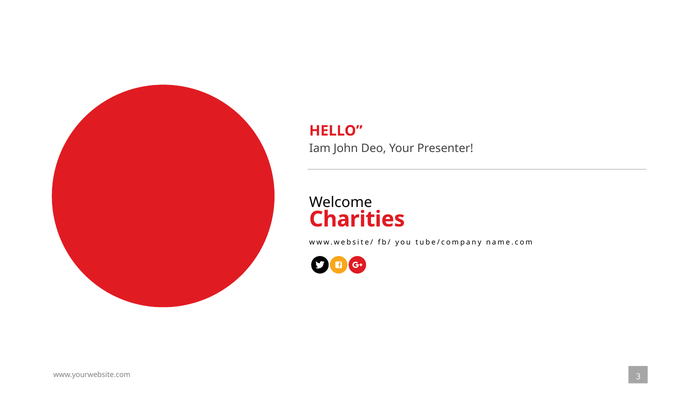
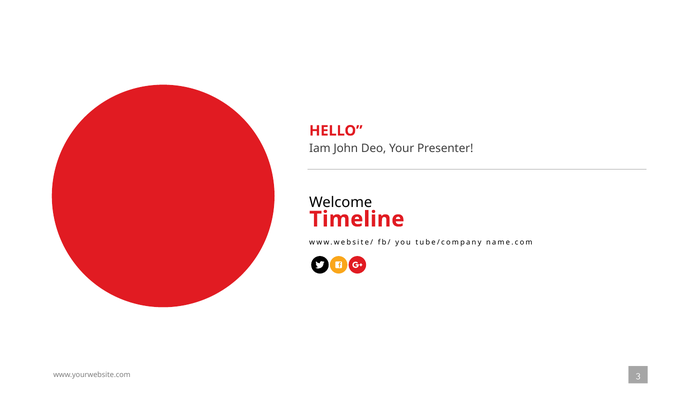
Charities: Charities -> Timeline (357, 219)
